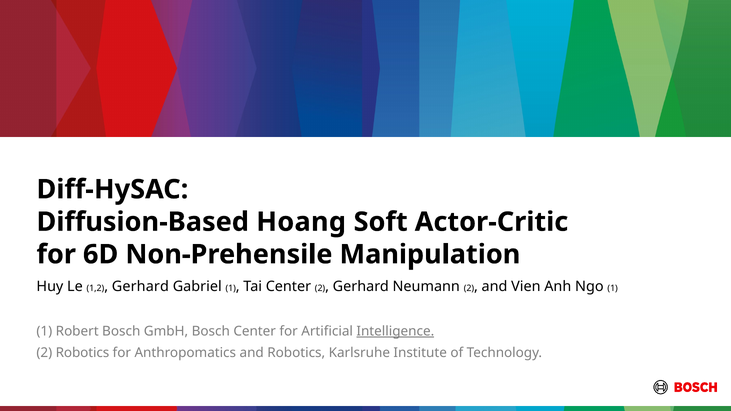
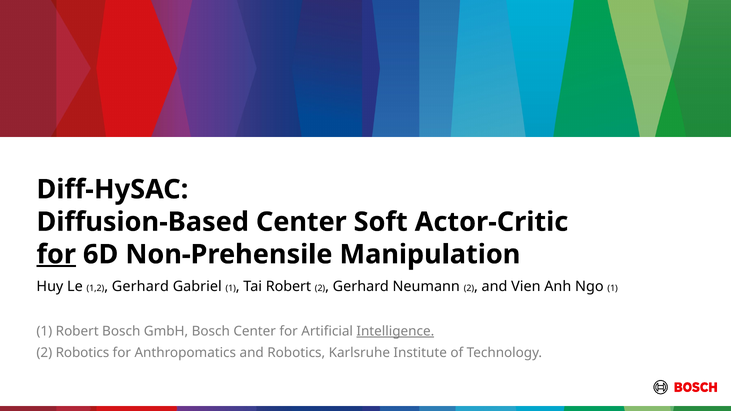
Diffusion-Based Hoang: Hoang -> Center (301, 222)
for underline: none -> present (56, 255)
Tai Center: Center -> Robert (288, 287)
